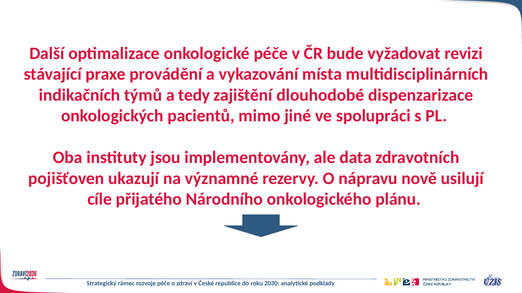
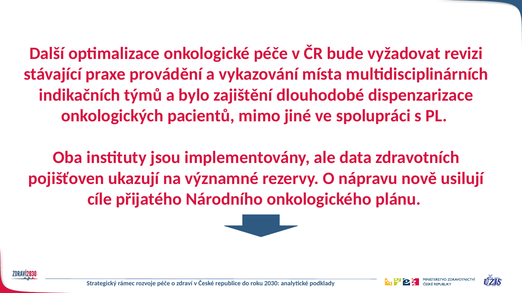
tedy: tedy -> bylo (194, 95)
